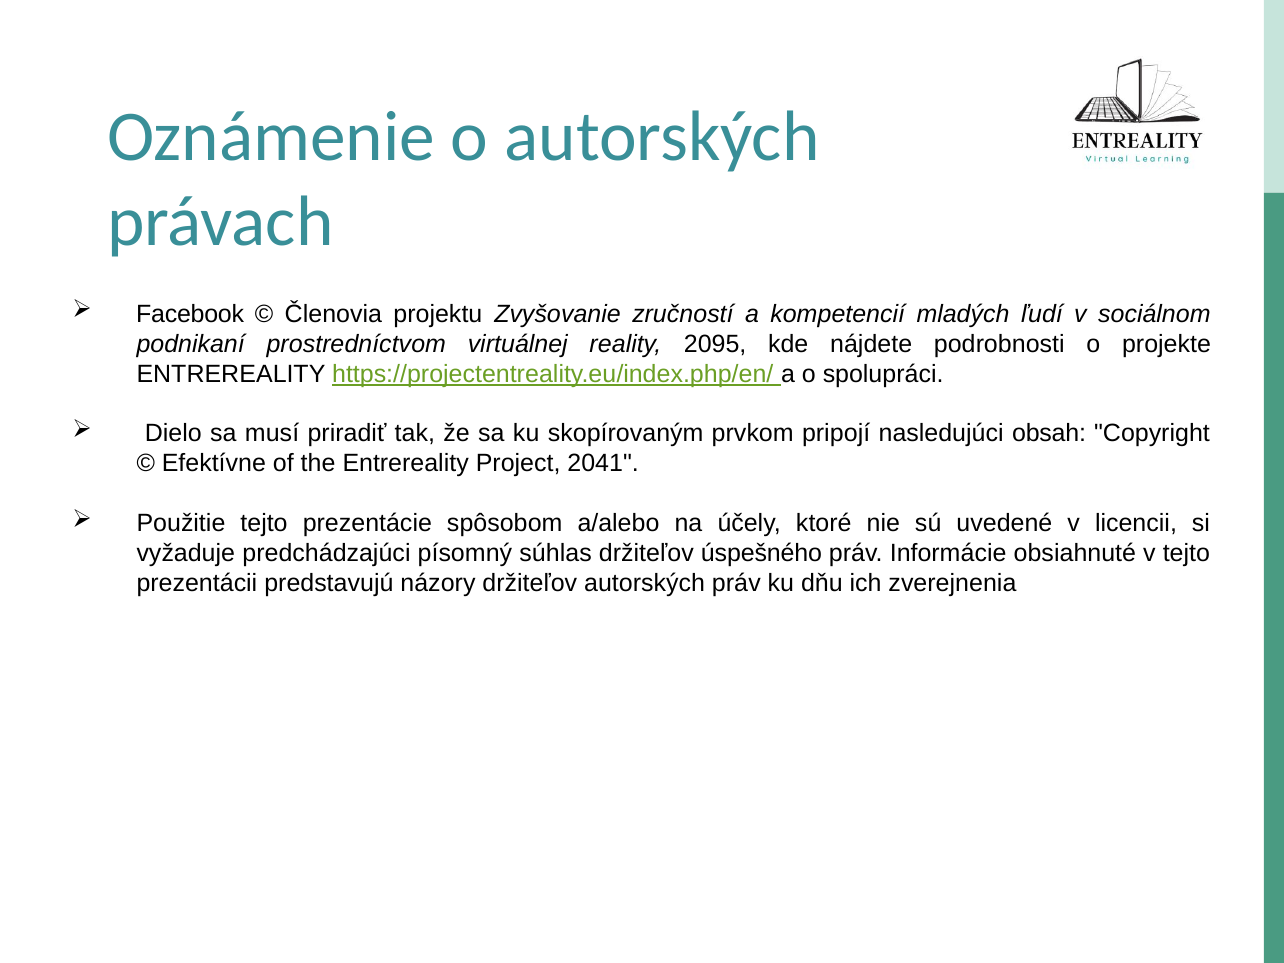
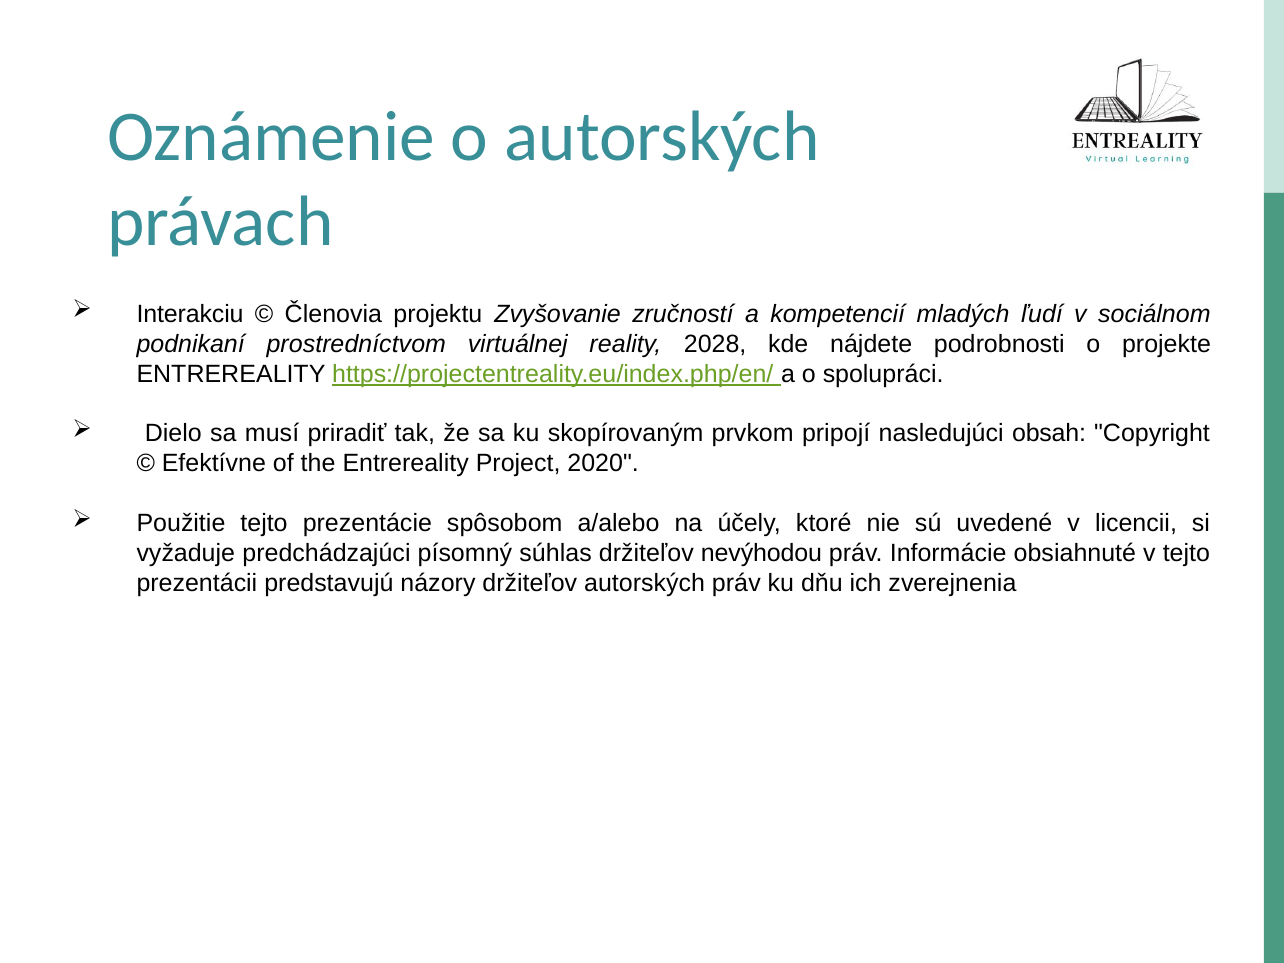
Facebook: Facebook -> Interakciu (190, 314)
2095: 2095 -> 2028 (715, 344)
2041: 2041 -> 2020 (603, 464)
úspešného: úspešného -> nevýhodou (762, 554)
